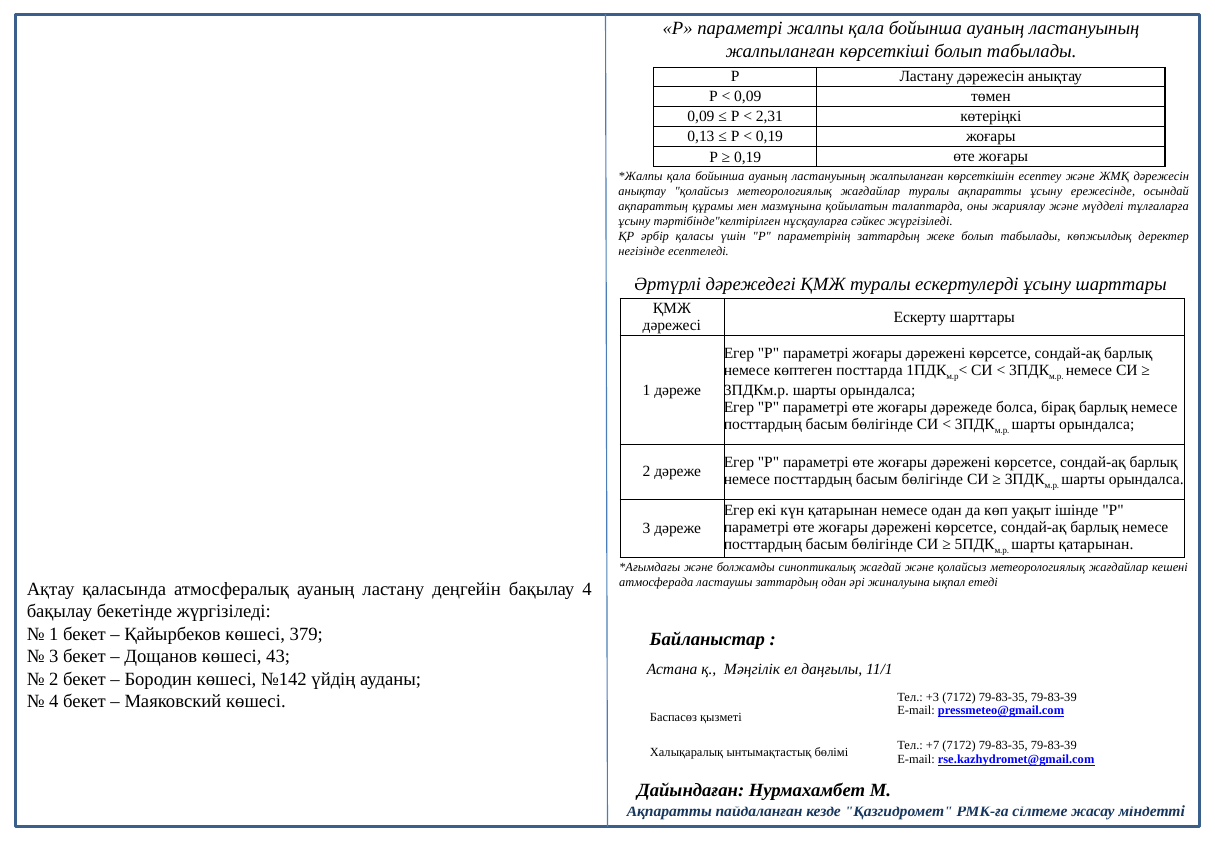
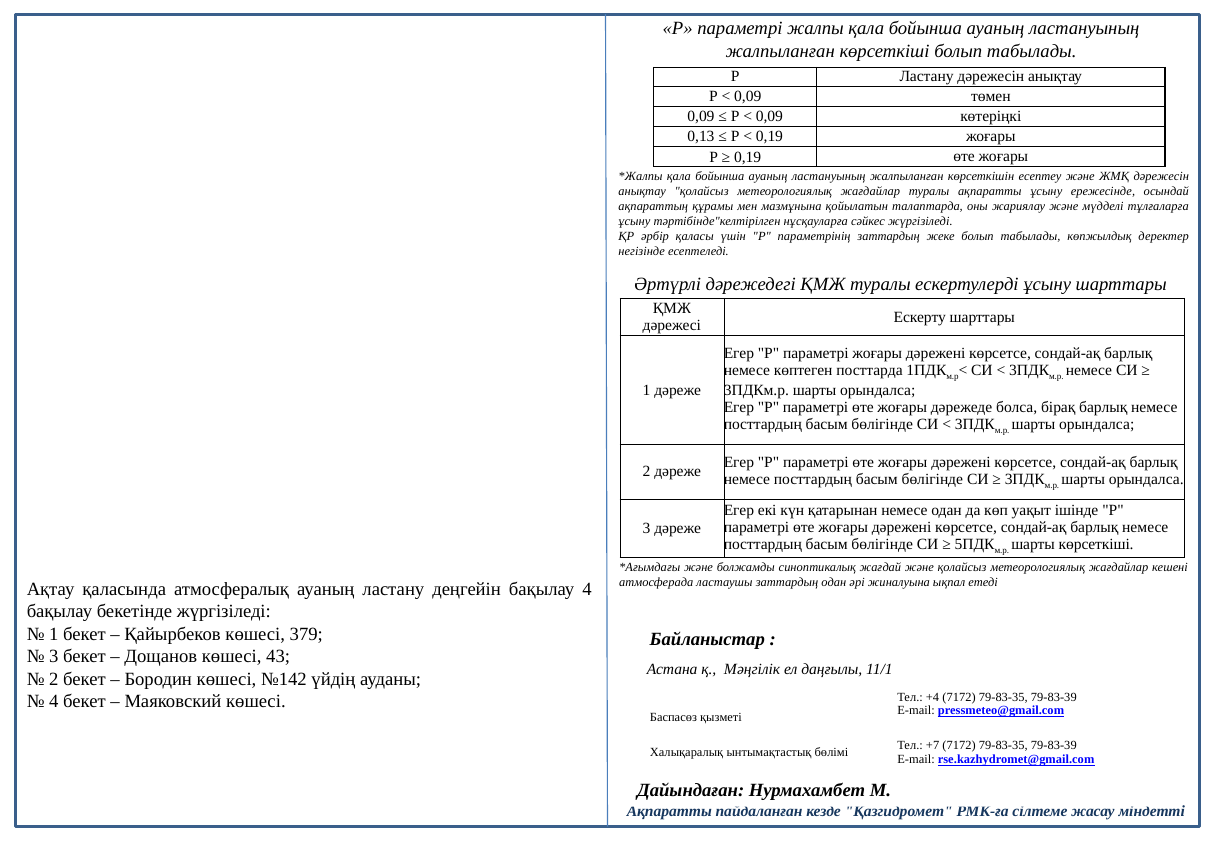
2,31: 2,31 -> 0,09 (769, 117)
шарты қатарынан: қатарынан -> көрсеткіші (1096, 544)
+3: +3 -> +4 (933, 697)
